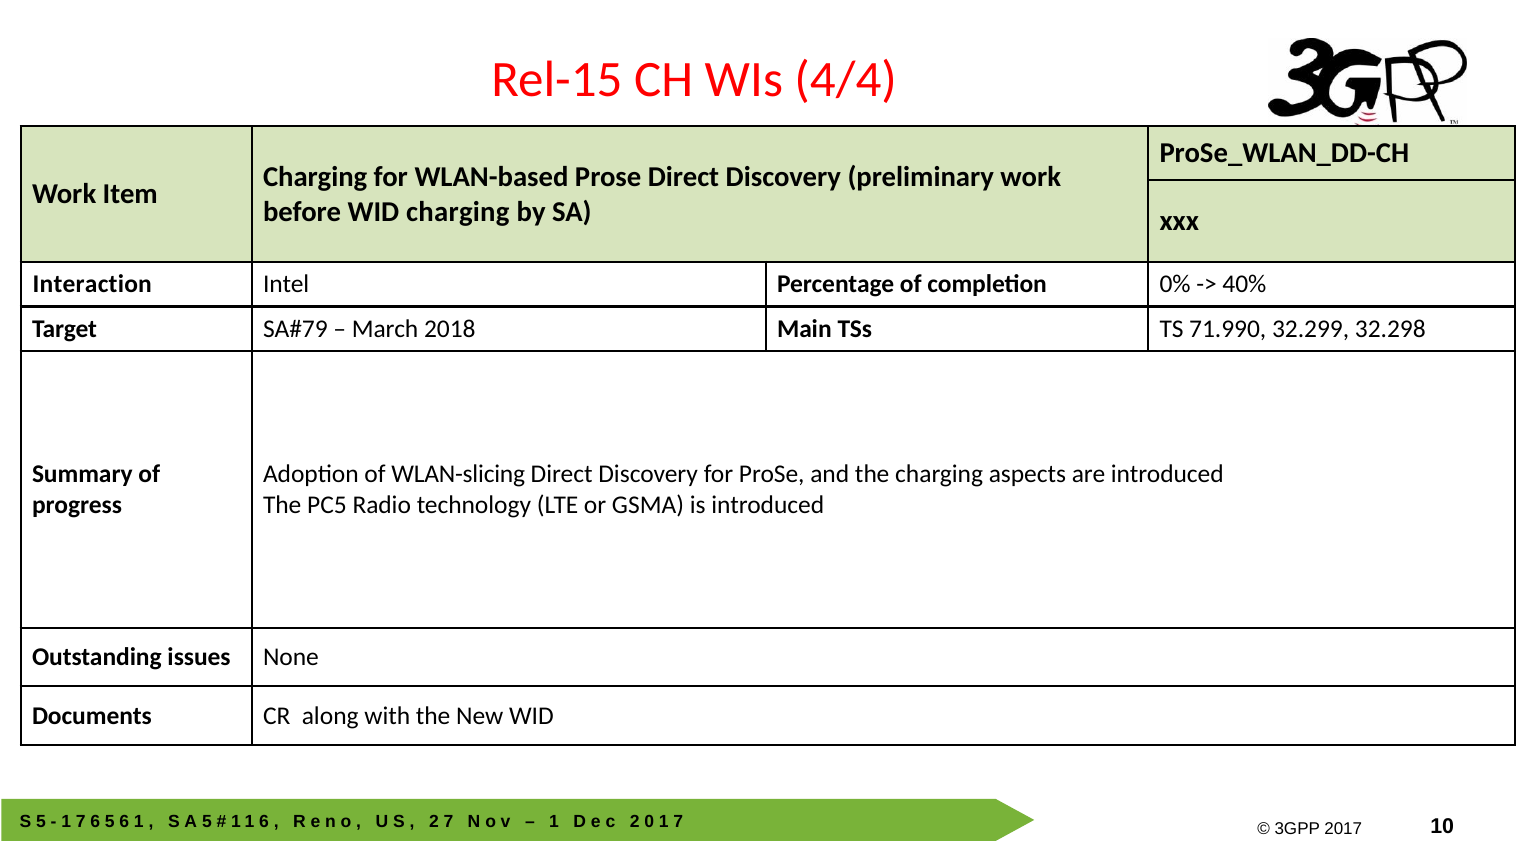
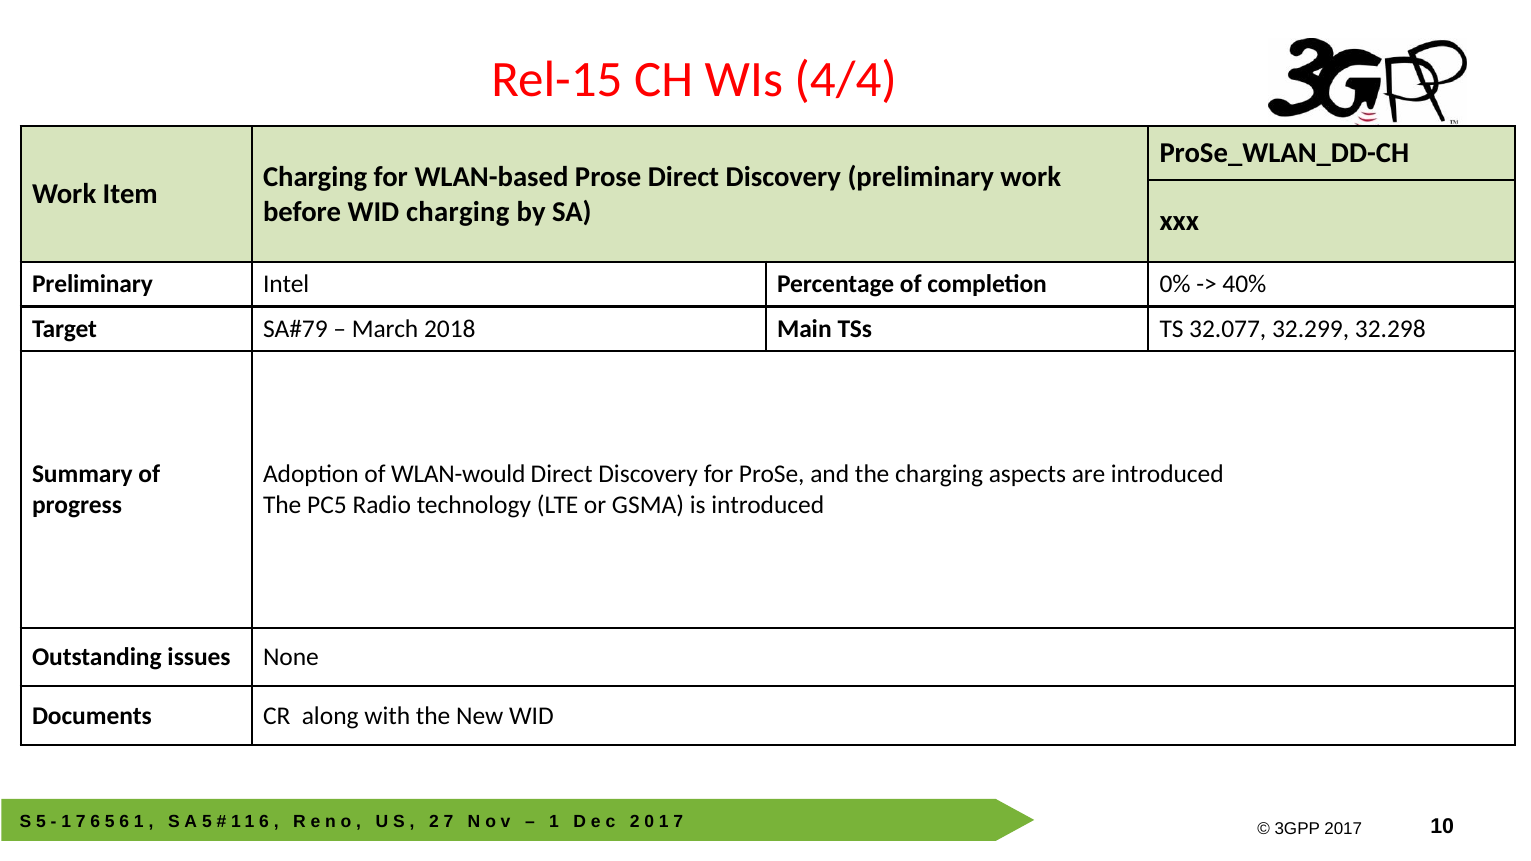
Interaction: Interaction -> Preliminary (92, 284)
71.990: 71.990 -> 32.077 (1228, 329)
WLAN-slicing: WLAN-slicing -> WLAN-would (458, 474)
